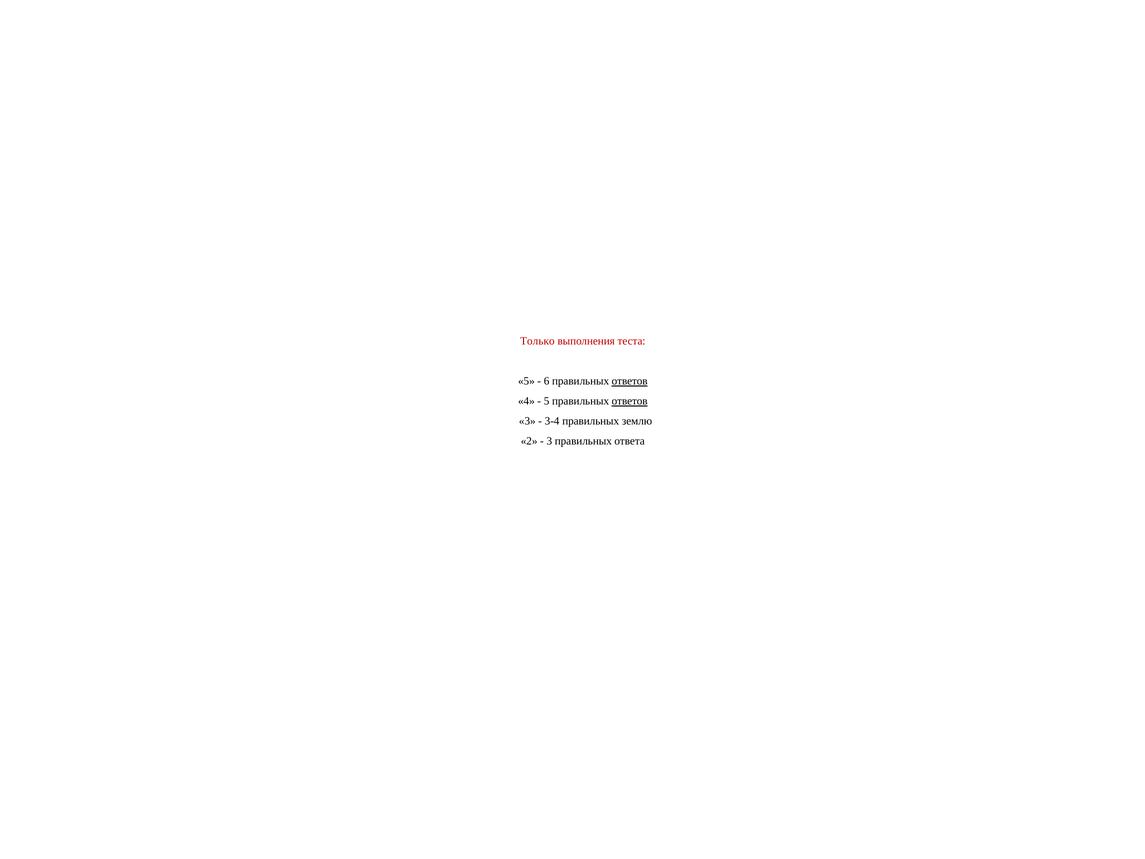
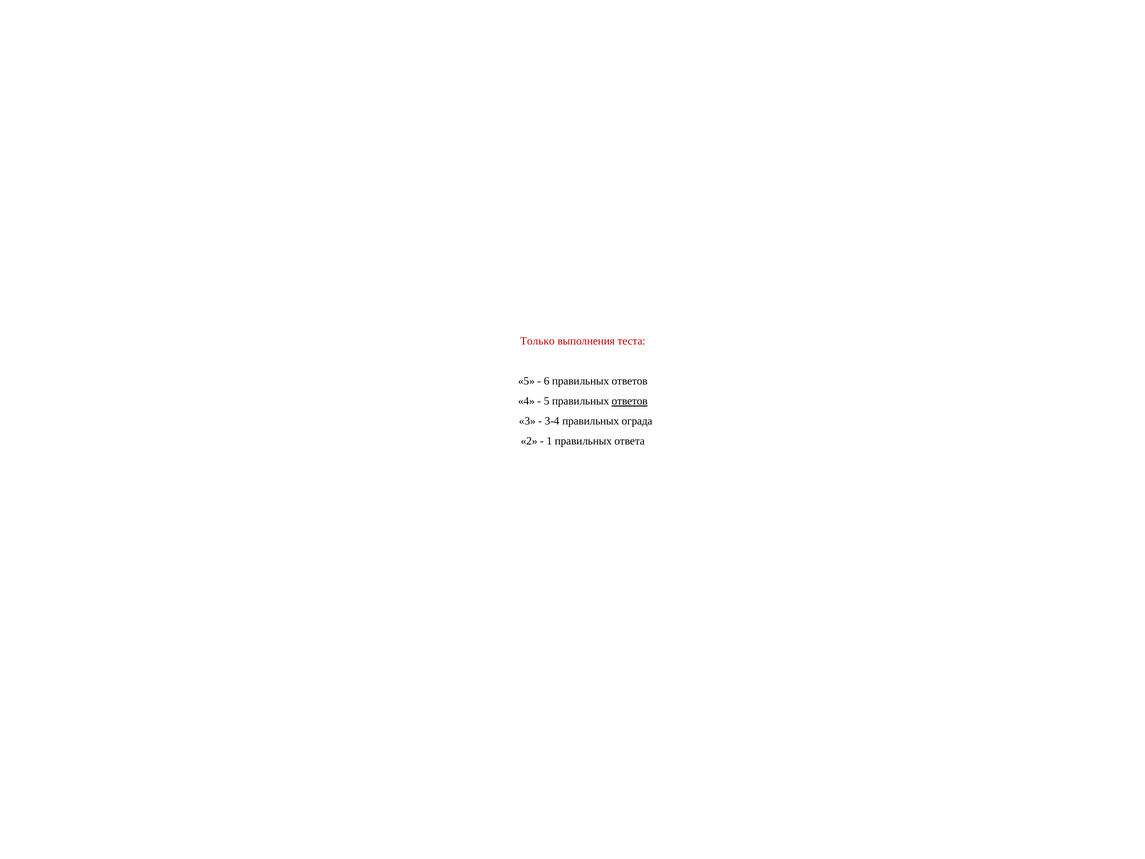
ответов underline: present -> none (630, 381)
землю: землю -> ограда (637, 421)
3: 3 -> 1 (549, 441)
